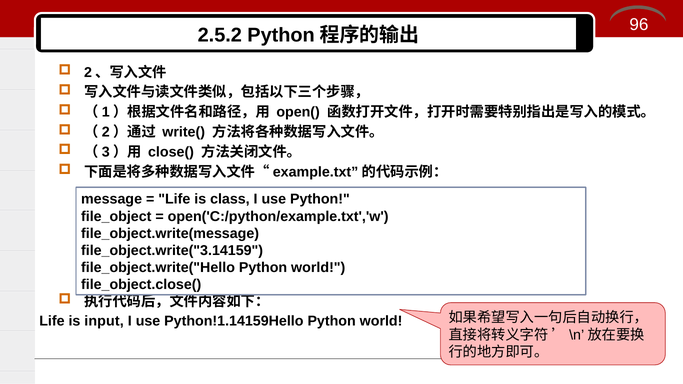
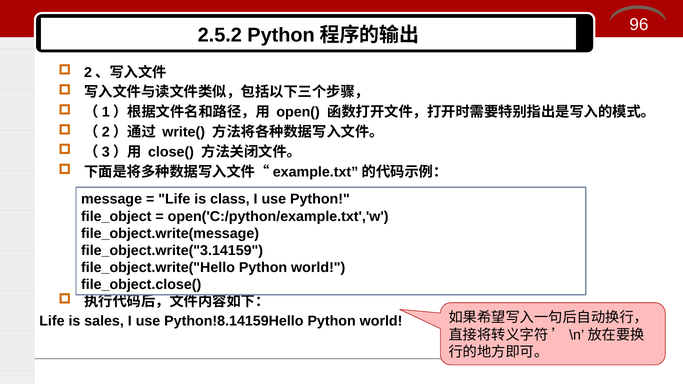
input: input -> sales (104, 321)
Python!1.14159Hello: Python!1.14159Hello -> Python!8.14159Hello (234, 321)
